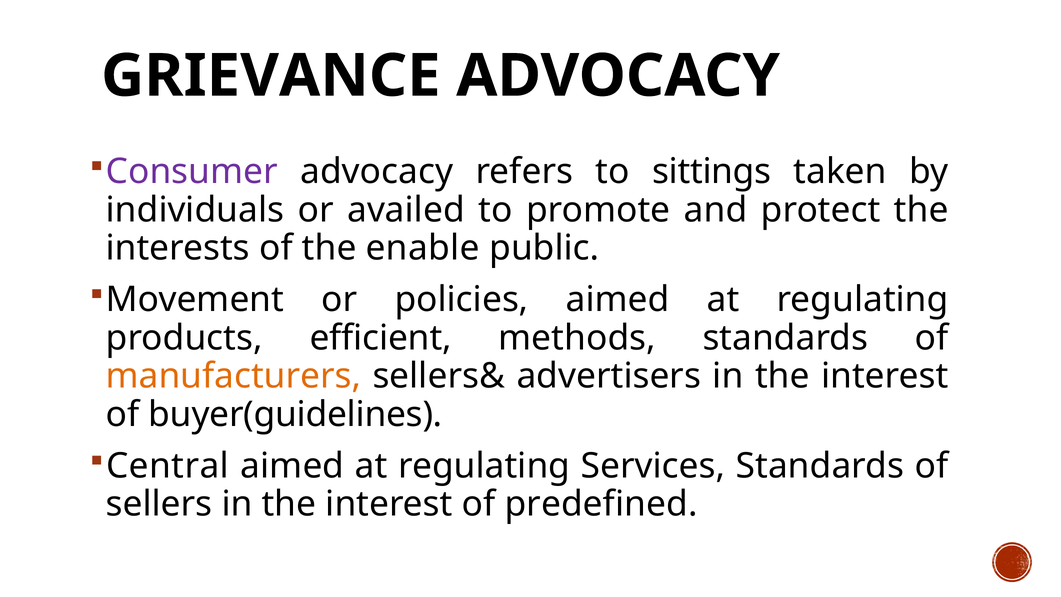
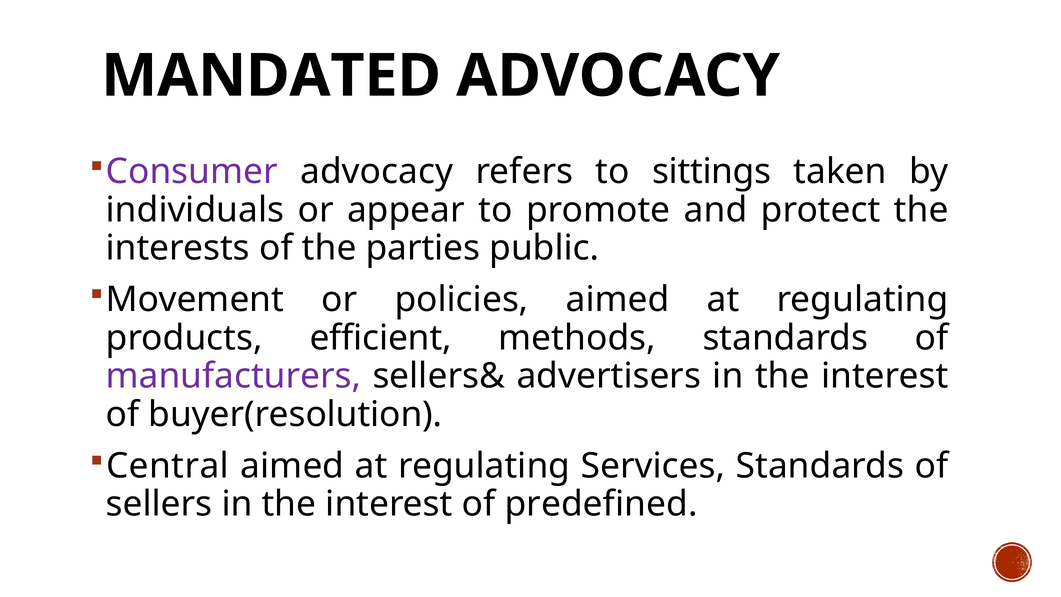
GRIEVANCE: GRIEVANCE -> MANDATED (271, 76)
availed: availed -> appear (406, 210)
enable: enable -> parties (423, 248)
manufacturers colour: orange -> purple (233, 376)
buyer(guidelines: buyer(guidelines -> buyer(resolution (295, 414)
